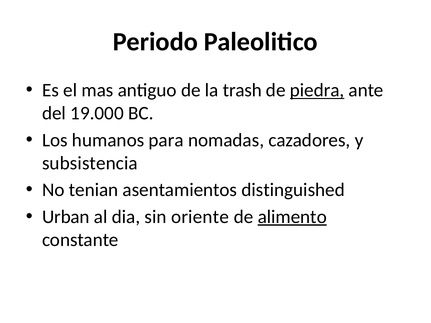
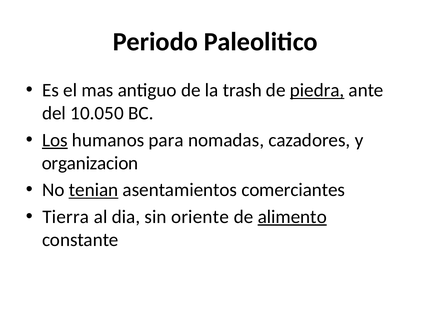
19.000: 19.000 -> 10.050 (97, 113)
Los underline: none -> present (55, 140)
subsistencia: subsistencia -> organizacion (90, 163)
tenian underline: none -> present (94, 190)
distinguished: distinguished -> comerciantes (293, 190)
Urban: Urban -> Tierra (66, 217)
